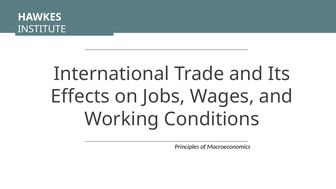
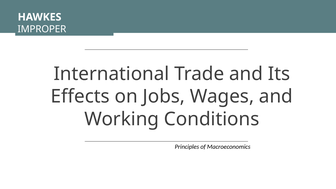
INSTITUTE: INSTITUTE -> IMPROPER (42, 29)
